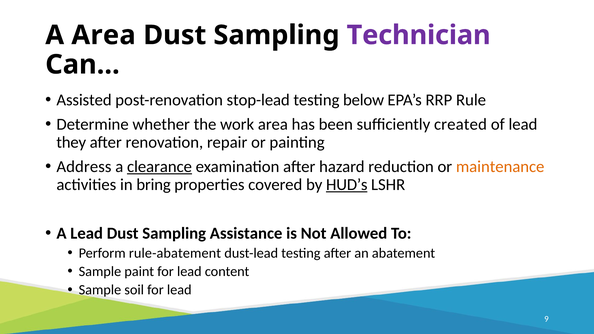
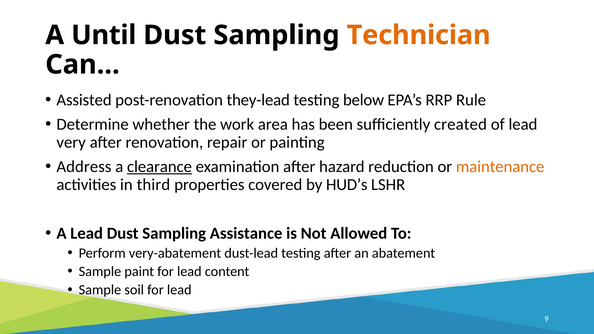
A Area: Area -> Until (104, 35)
Technician colour: purple -> orange (419, 35)
stop-lead: stop-lead -> they-lead (258, 100)
they: they -> very (71, 142)
bring: bring -> third (153, 185)
HUD’s underline: present -> none (347, 185)
rule-abatement: rule-abatement -> very-abatement (175, 253)
